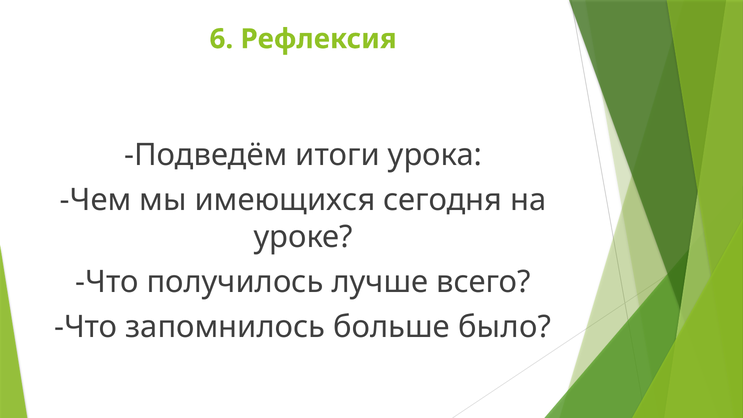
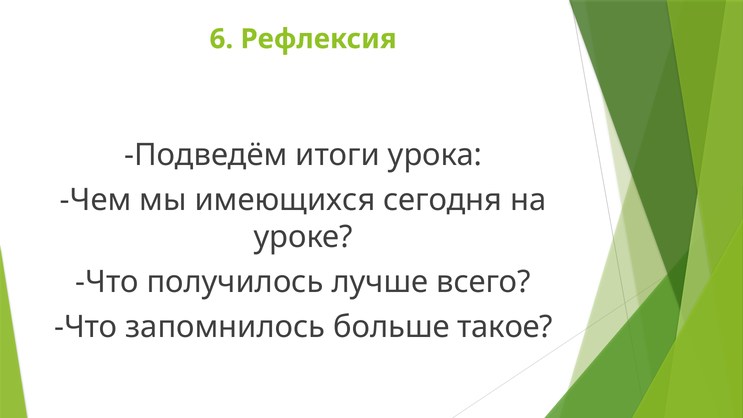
было: было -> такое (505, 327)
